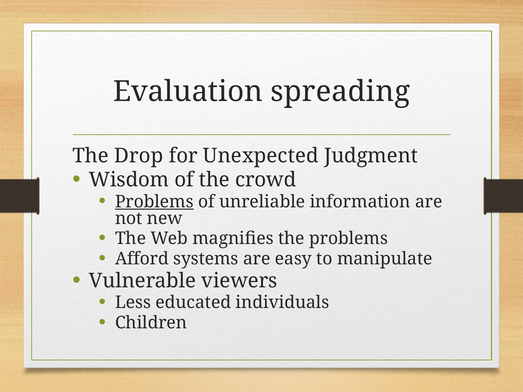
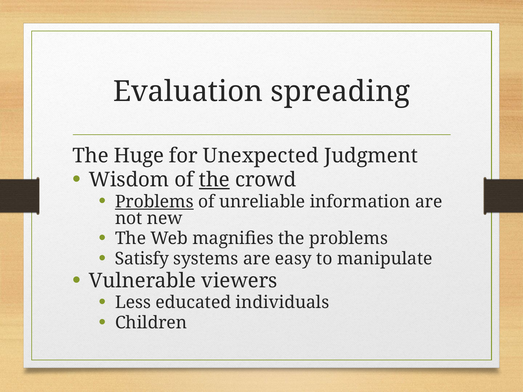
Drop: Drop -> Huge (139, 156)
the underline: none -> present (214, 180)
Afford: Afford -> Satisfy (142, 259)
